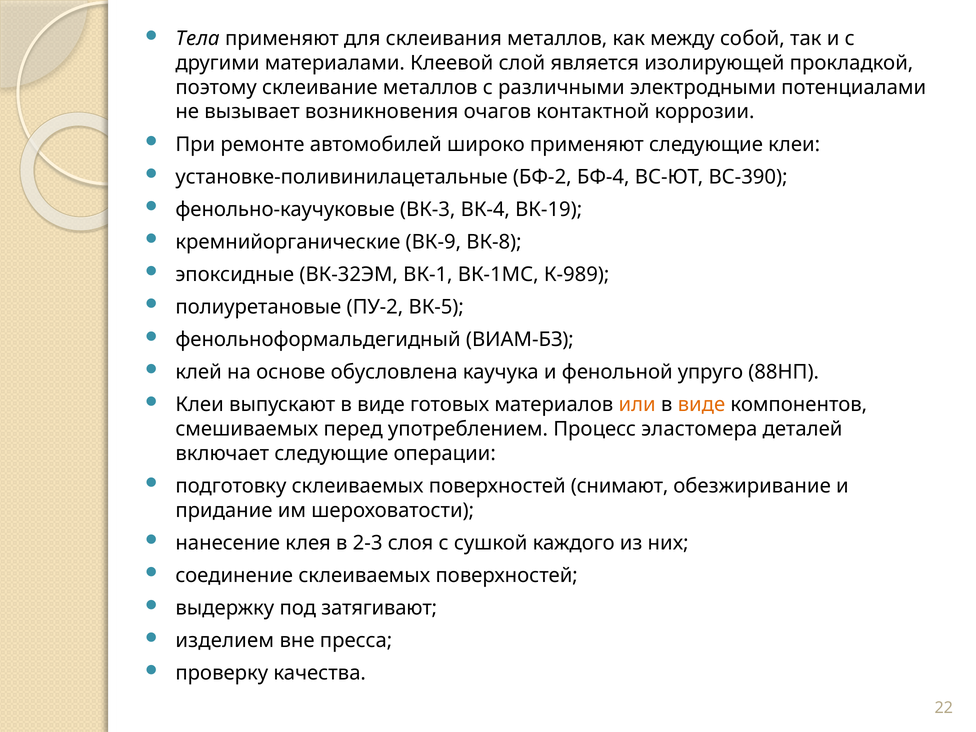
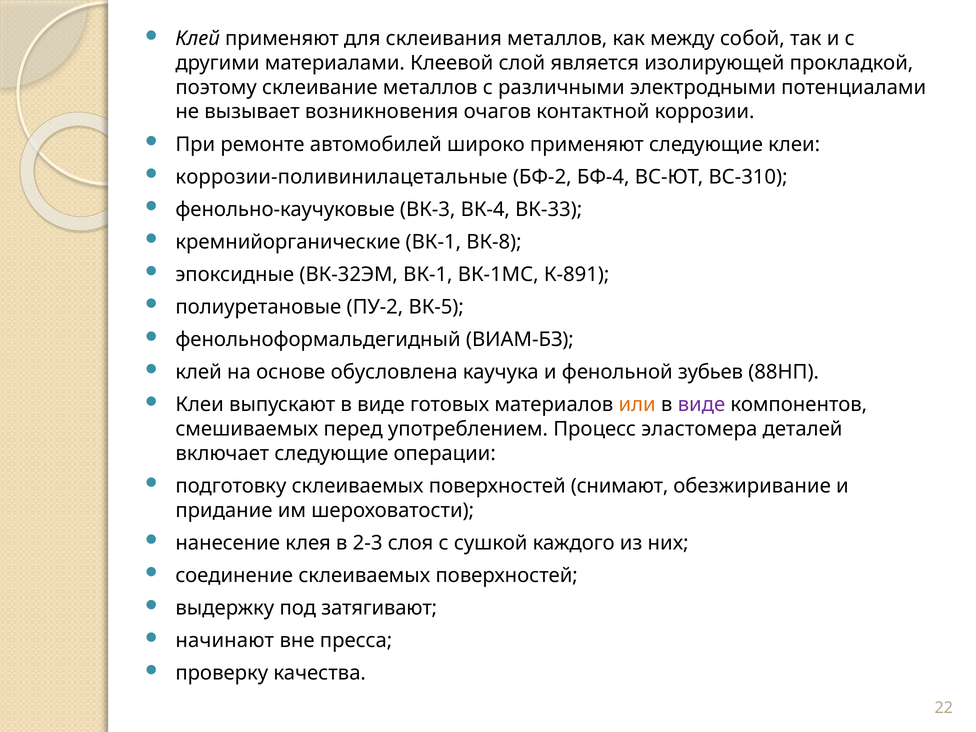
Тела: Тела -> Клей (198, 39)
установке-поливинилацетальные: установке-поливинилацетальные -> коррозии-поливинилацетальные (341, 177)
ВС-390: ВС-390 -> ВС-310 (748, 177)
ВК-19: ВК-19 -> ВК-33 (549, 209)
кремнийорганические ВК-9: ВК-9 -> ВК-1 (433, 242)
К-989: К-989 -> К-891 (577, 274)
упруго: упруго -> зубьев (711, 372)
виде colour: orange -> purple (701, 405)
изделием: изделием -> начинают (225, 641)
